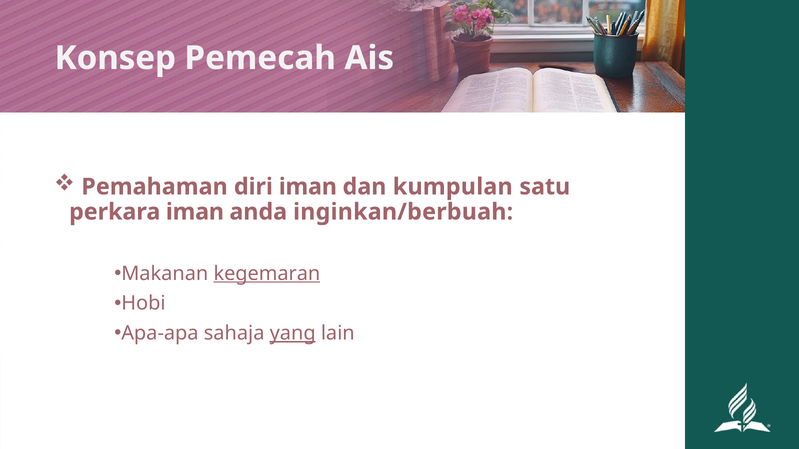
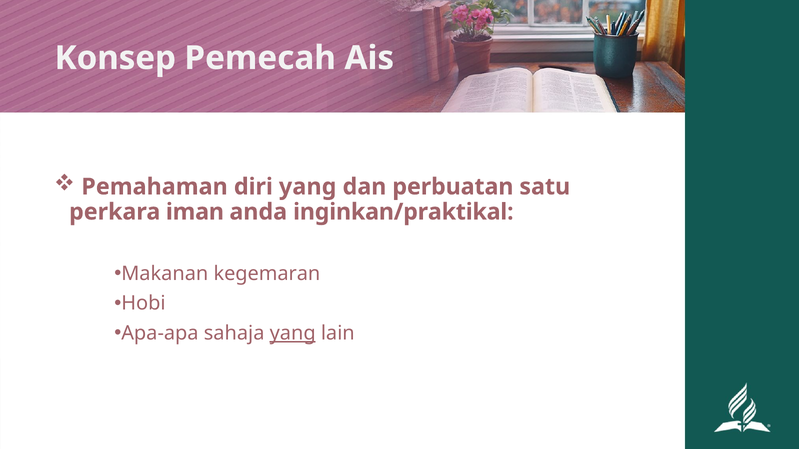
diri iman: iman -> yang (308, 187)
kumpulan: kumpulan -> perbuatan (453, 187)
inginkan/berbuah: inginkan/berbuah -> inginkan/praktikal (403, 212)
kegemaran underline: present -> none (267, 274)
